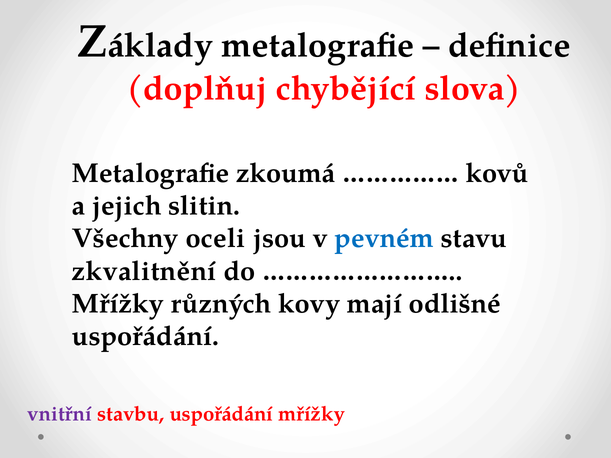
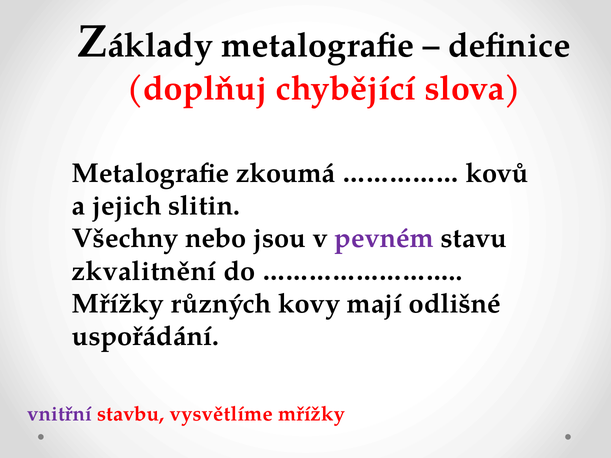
oceli: oceli -> nebo (216, 239)
pevném colour: blue -> purple (384, 239)
stavbu uspořádání: uspořádání -> vysvětlíme (221, 414)
